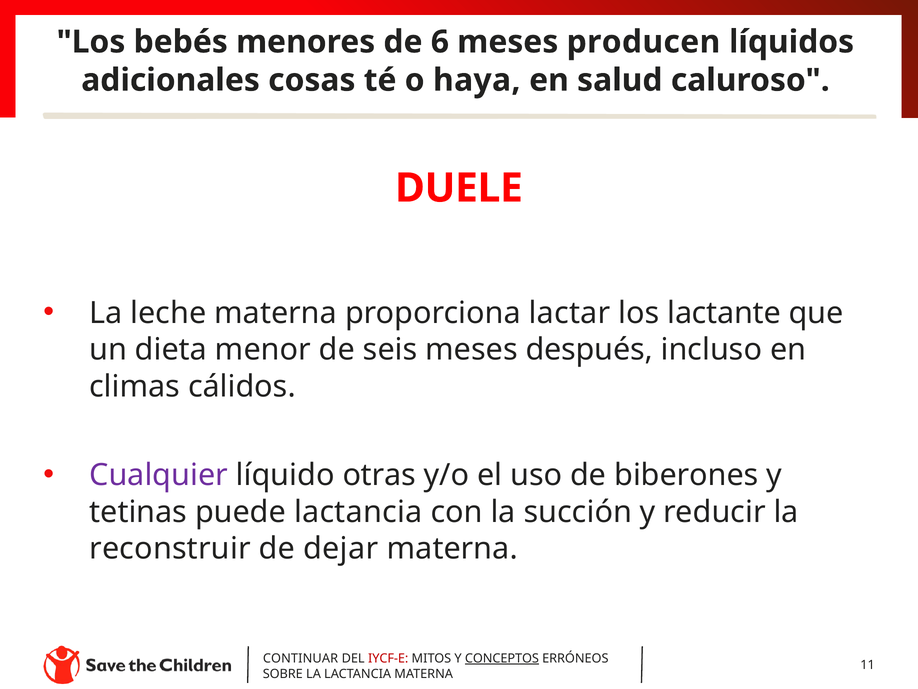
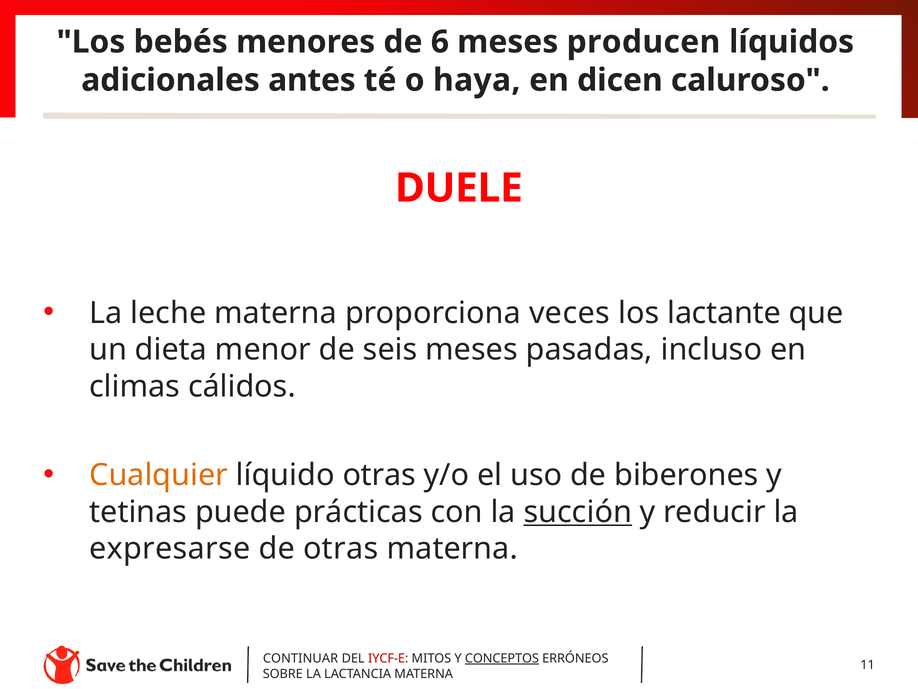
cosas: cosas -> antes (312, 80)
salud: salud -> dicen (620, 80)
lactar: lactar -> veces (569, 313)
después: después -> pasadas (589, 349)
Cualquier colour: purple -> orange (159, 475)
puede lactancia: lactancia -> prácticas (358, 512)
succión underline: none -> present (578, 512)
reconstruir: reconstruir -> expresarse (170, 548)
de dejar: dejar -> otras (341, 548)
